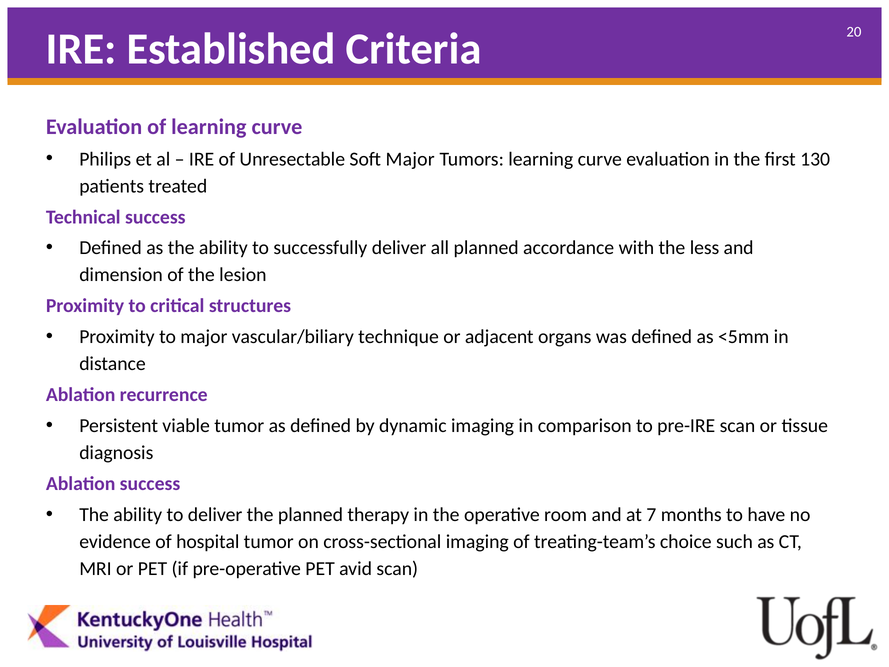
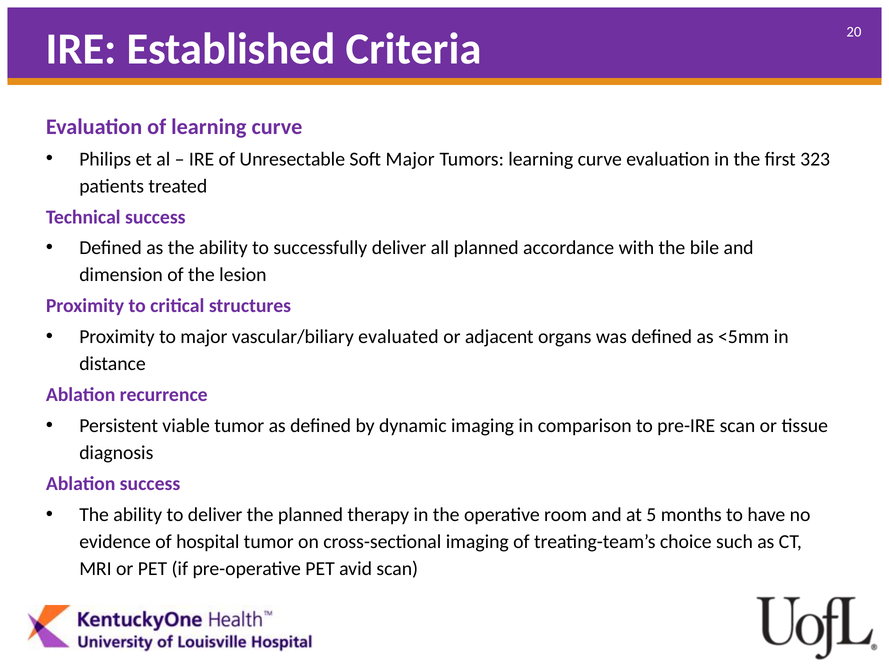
130: 130 -> 323 (815, 159)
less: less -> bile (704, 248)
technique: technique -> evaluated (398, 337)
7: 7 -> 5 (651, 514)
